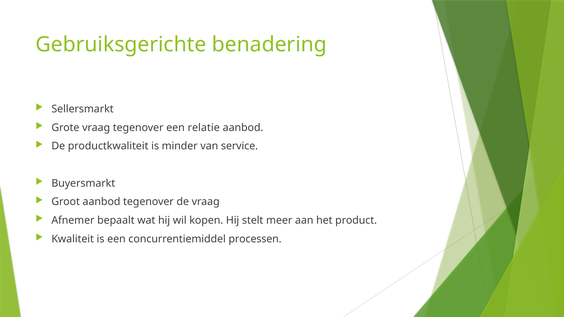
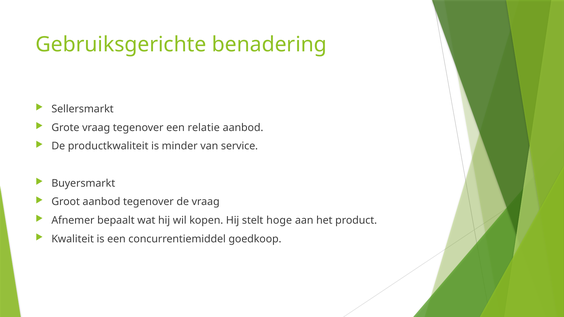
meer: meer -> hoge (279, 221)
processen: processen -> goedkoop (255, 239)
